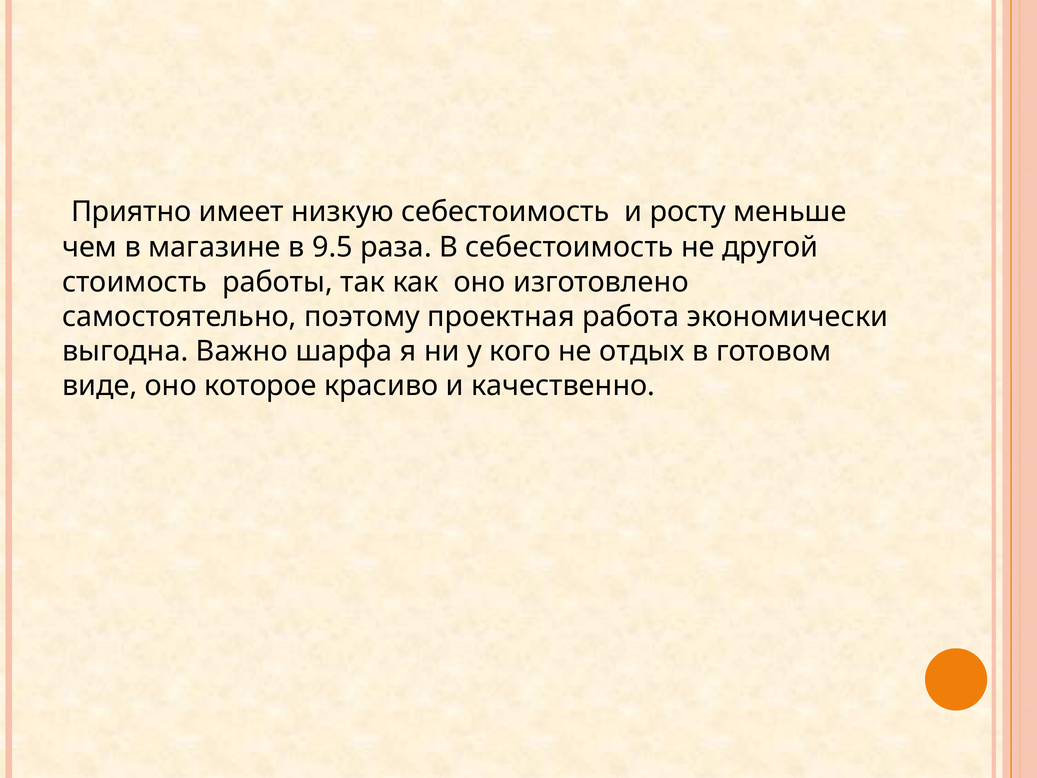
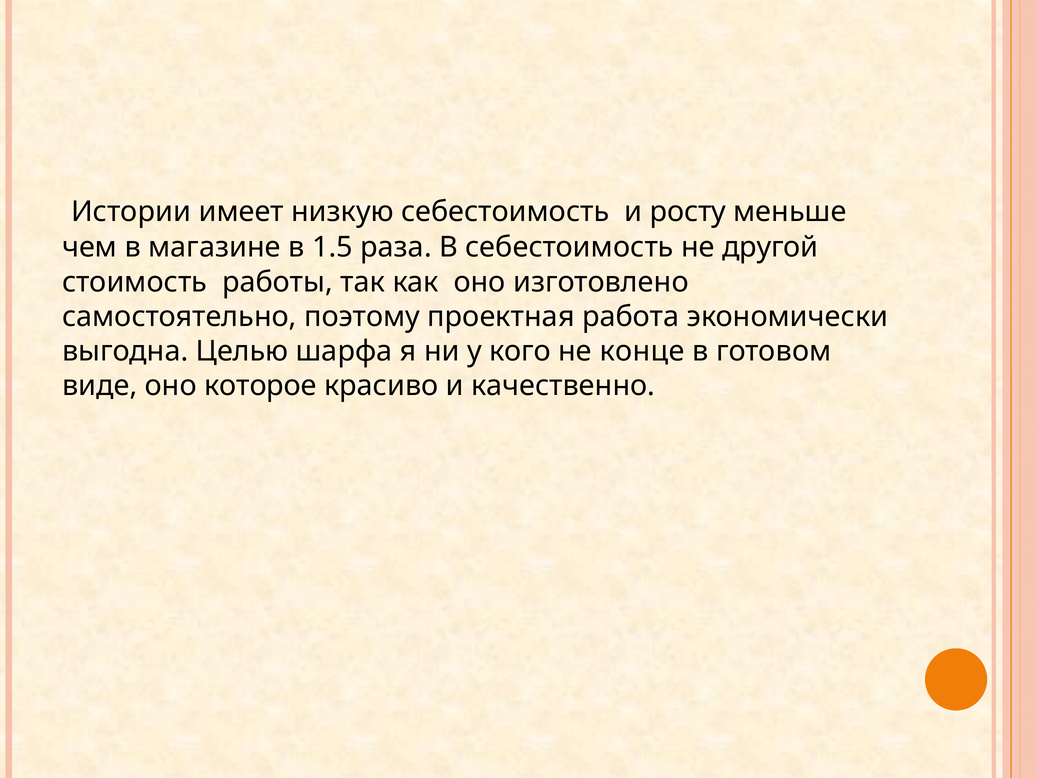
Приятно: Приятно -> Истории (131, 212)
9.5: 9.5 -> 1.5 (332, 247)
Важно: Важно -> Целью (242, 351)
отдых: отдых -> конце (642, 351)
